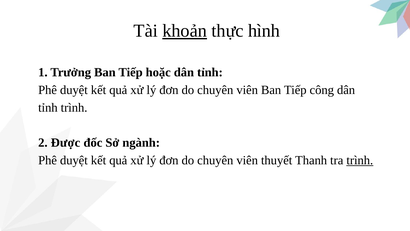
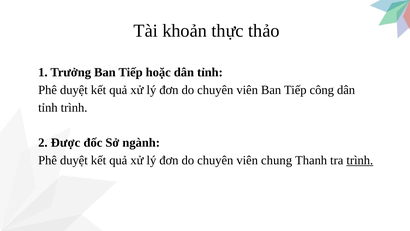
khoản underline: present -> none (185, 31)
hình: hình -> thảo (264, 31)
thuyết: thuyết -> chung (277, 160)
